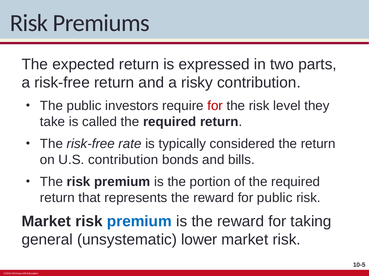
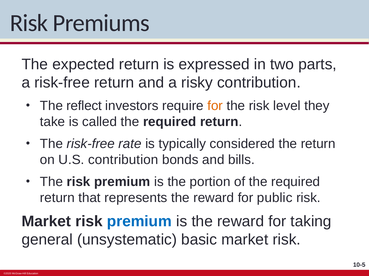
The public: public -> reflect (84, 106)
for colour: red -> orange (215, 106)
lower: lower -> basic (199, 240)
